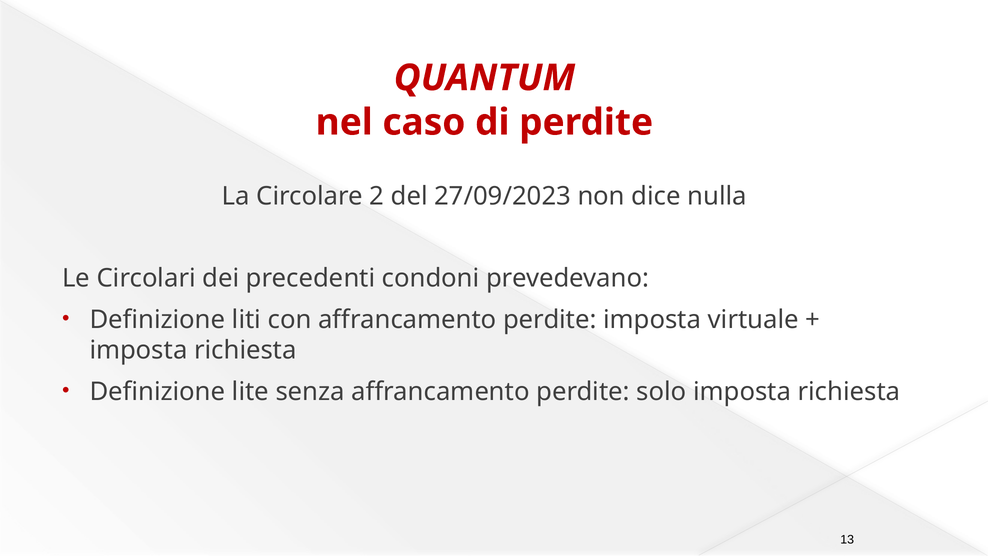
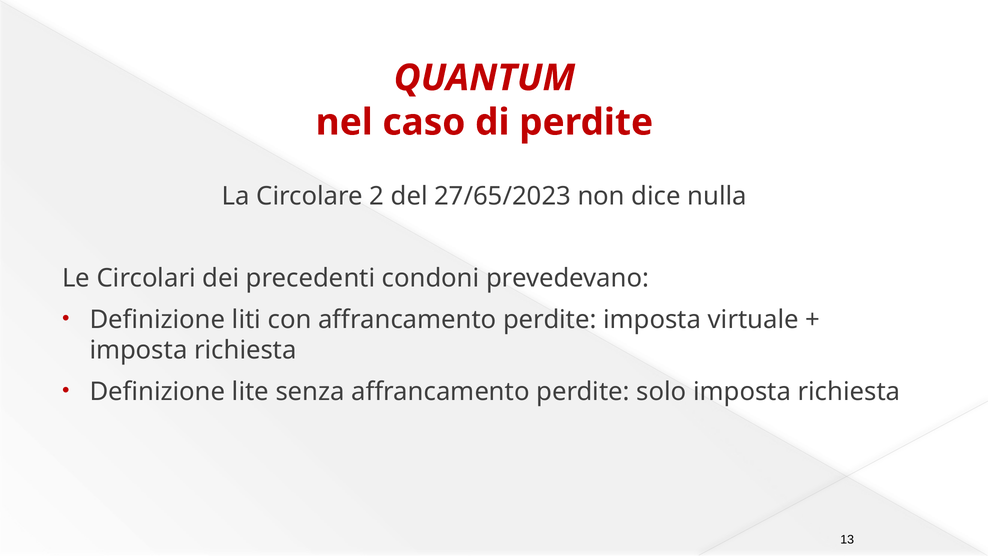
27/09/2023: 27/09/2023 -> 27/65/2023 (503, 196)
